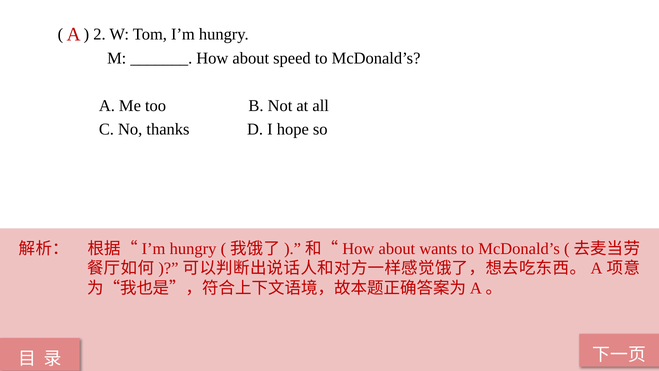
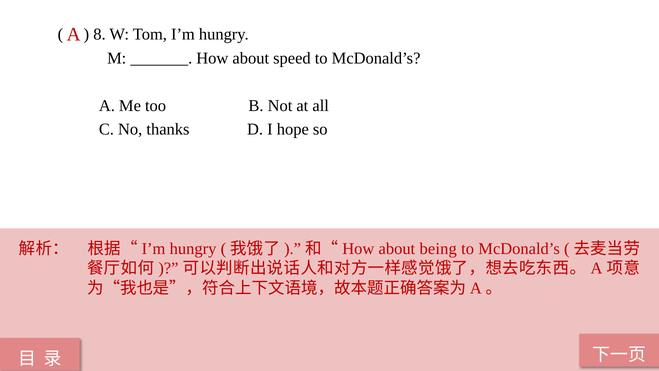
2: 2 -> 8 (100, 34)
wants: wants -> being (438, 248)
